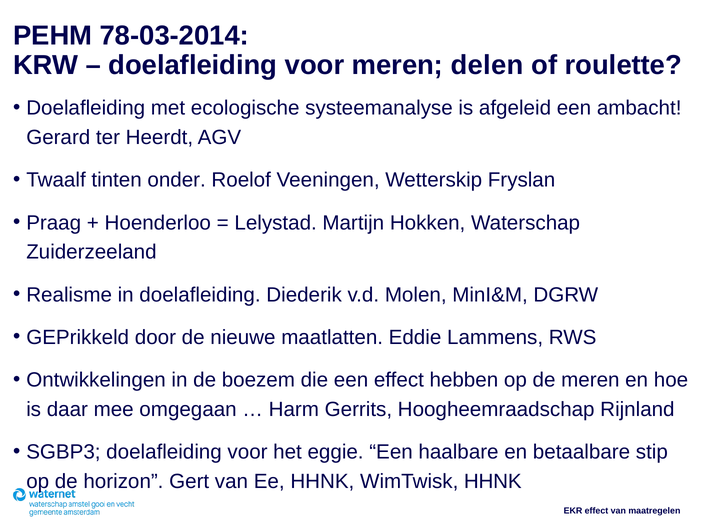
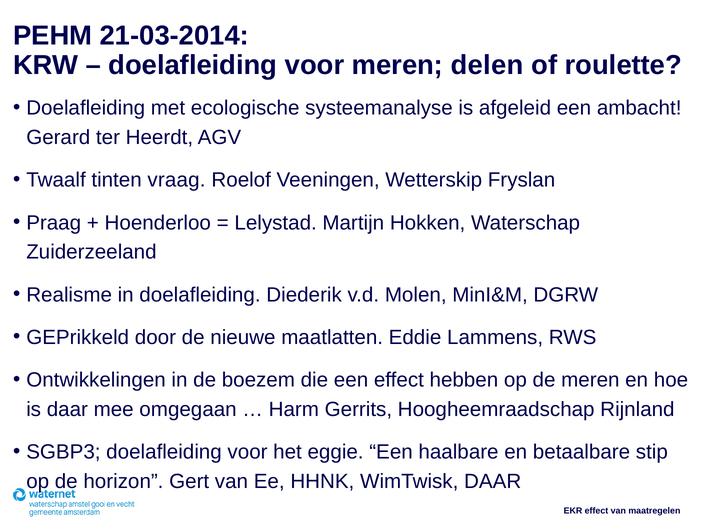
78-03-2014: 78-03-2014 -> 21-03-2014 (174, 36)
onder: onder -> vraag (177, 180)
WimTwisk HHNK: HHNK -> DAAR (493, 482)
